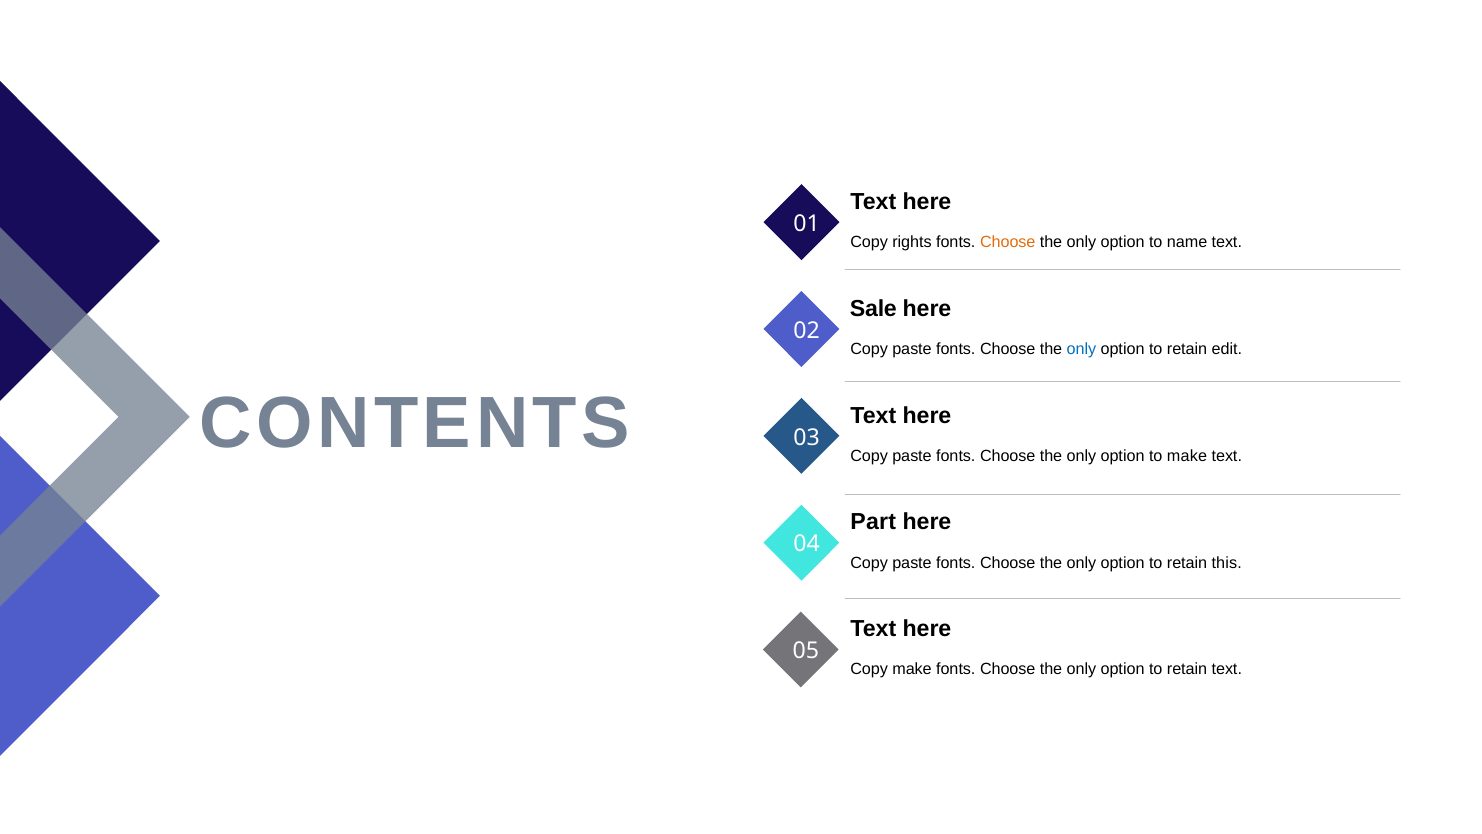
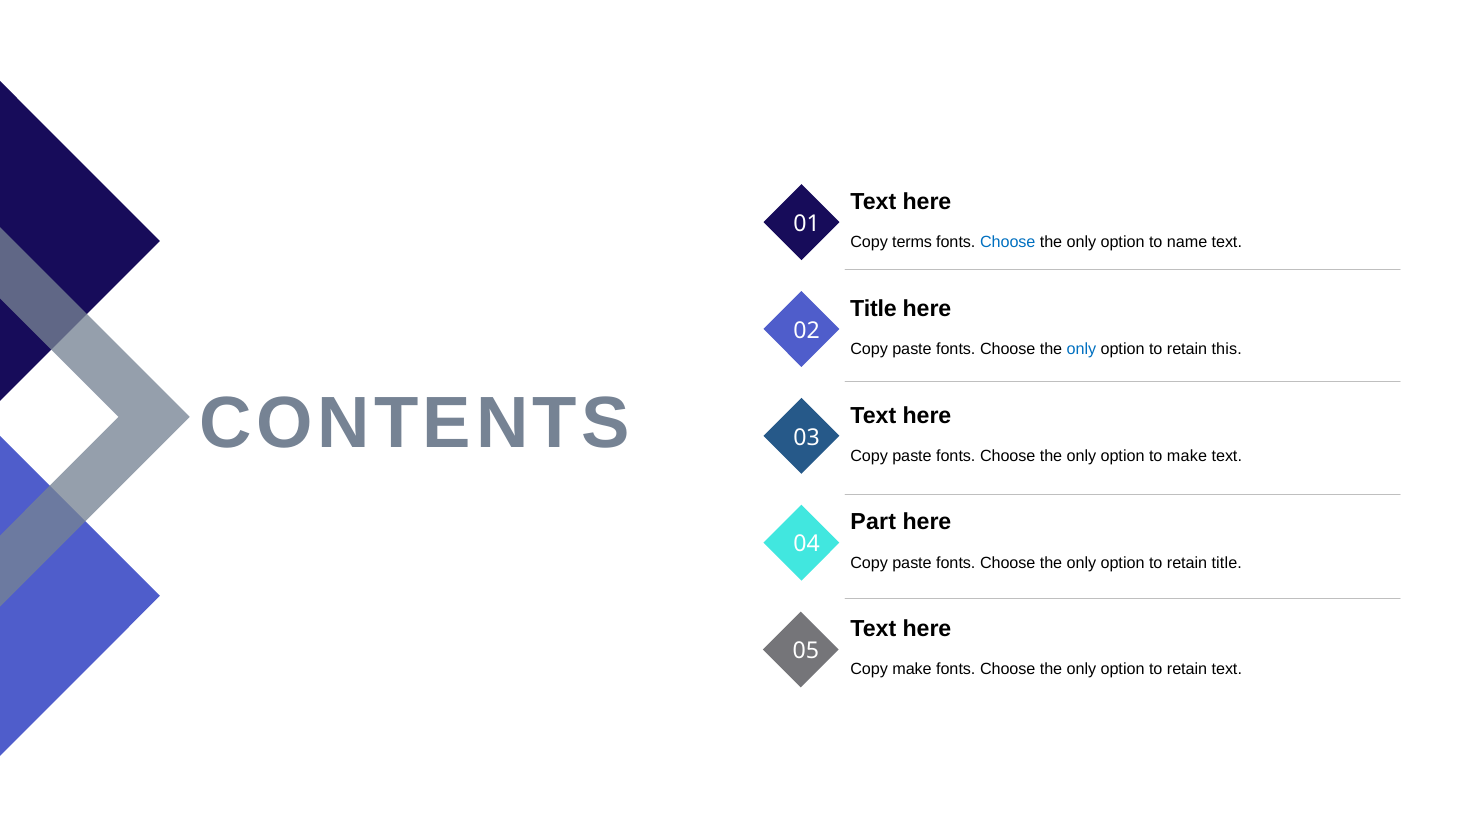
rights: rights -> terms (912, 242)
Choose colour: orange -> blue (1008, 242)
Sale: Sale -> Title (873, 308)
edit: edit -> this (1227, 349)
retain this: this -> title (1227, 563)
